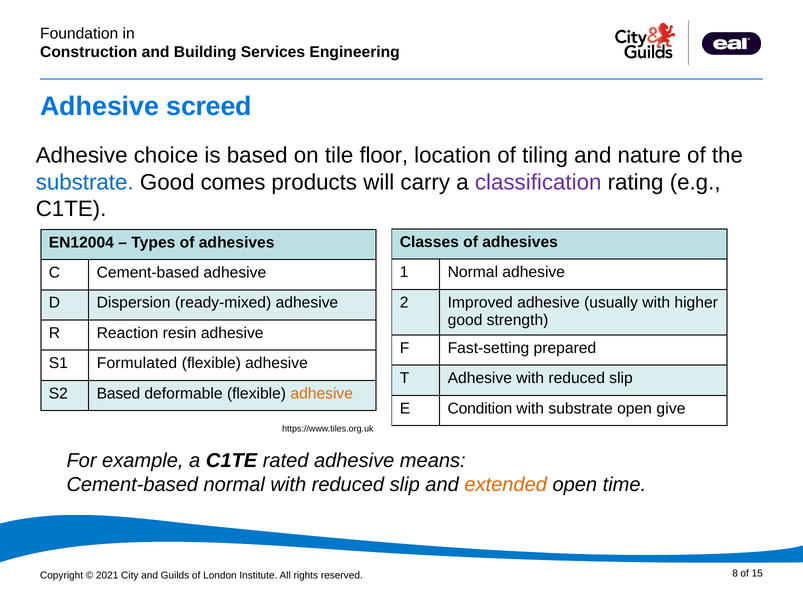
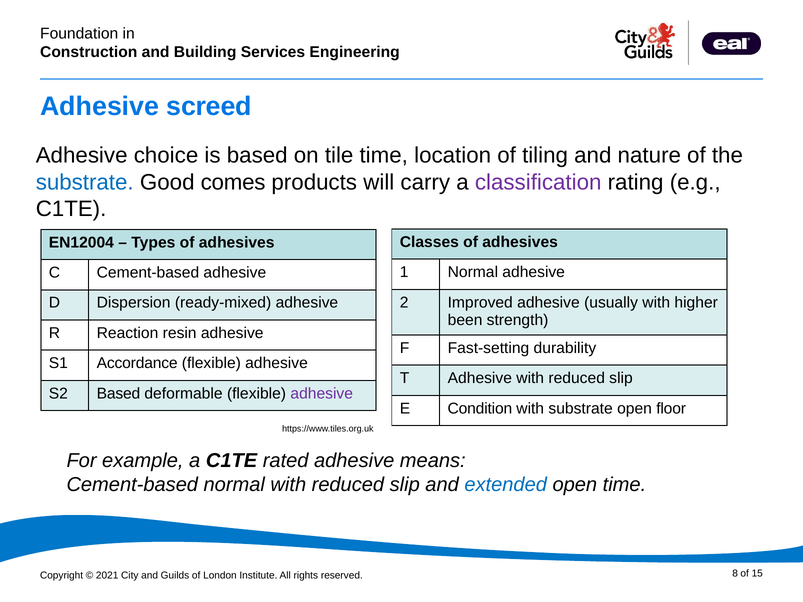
tile floor: floor -> time (384, 156)
good: good -> been (465, 320)
prepared: prepared -> durability (565, 348)
Formulated: Formulated -> Accordance (137, 363)
adhesive colour: orange -> purple (322, 394)
give: give -> floor (671, 409)
extended colour: orange -> blue (506, 485)
